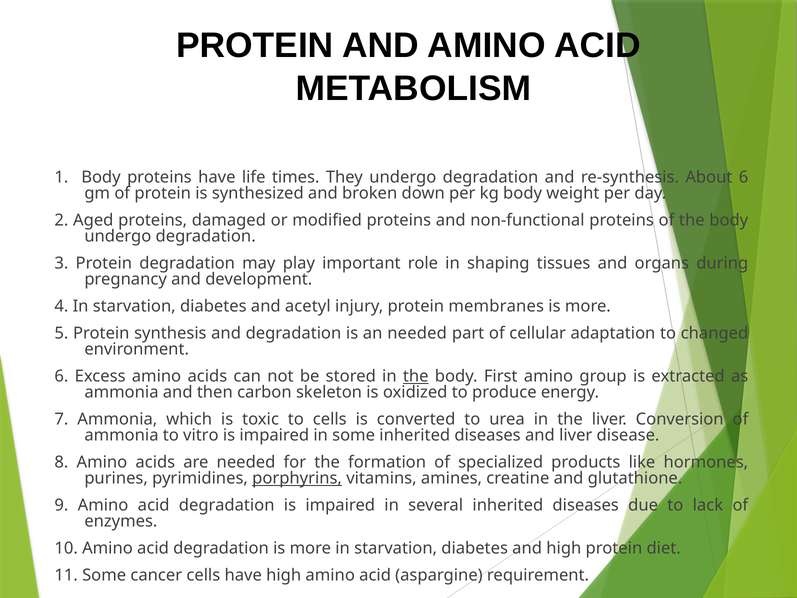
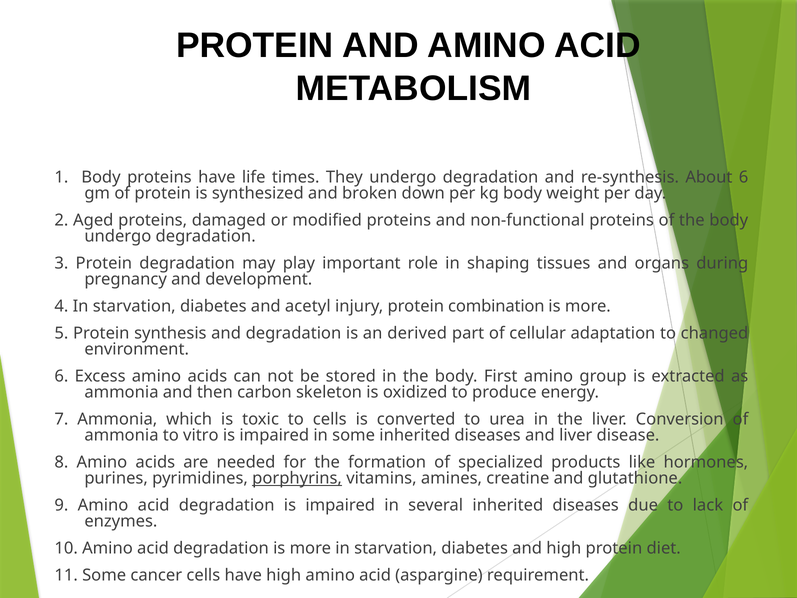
membranes: membranes -> combination (496, 306)
an needed: needed -> derived (417, 333)
the underline: present -> none (416, 376)
